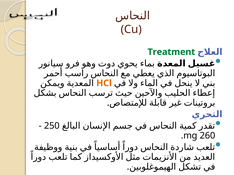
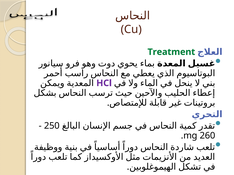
HCl colour: orange -> purple (104, 83)
